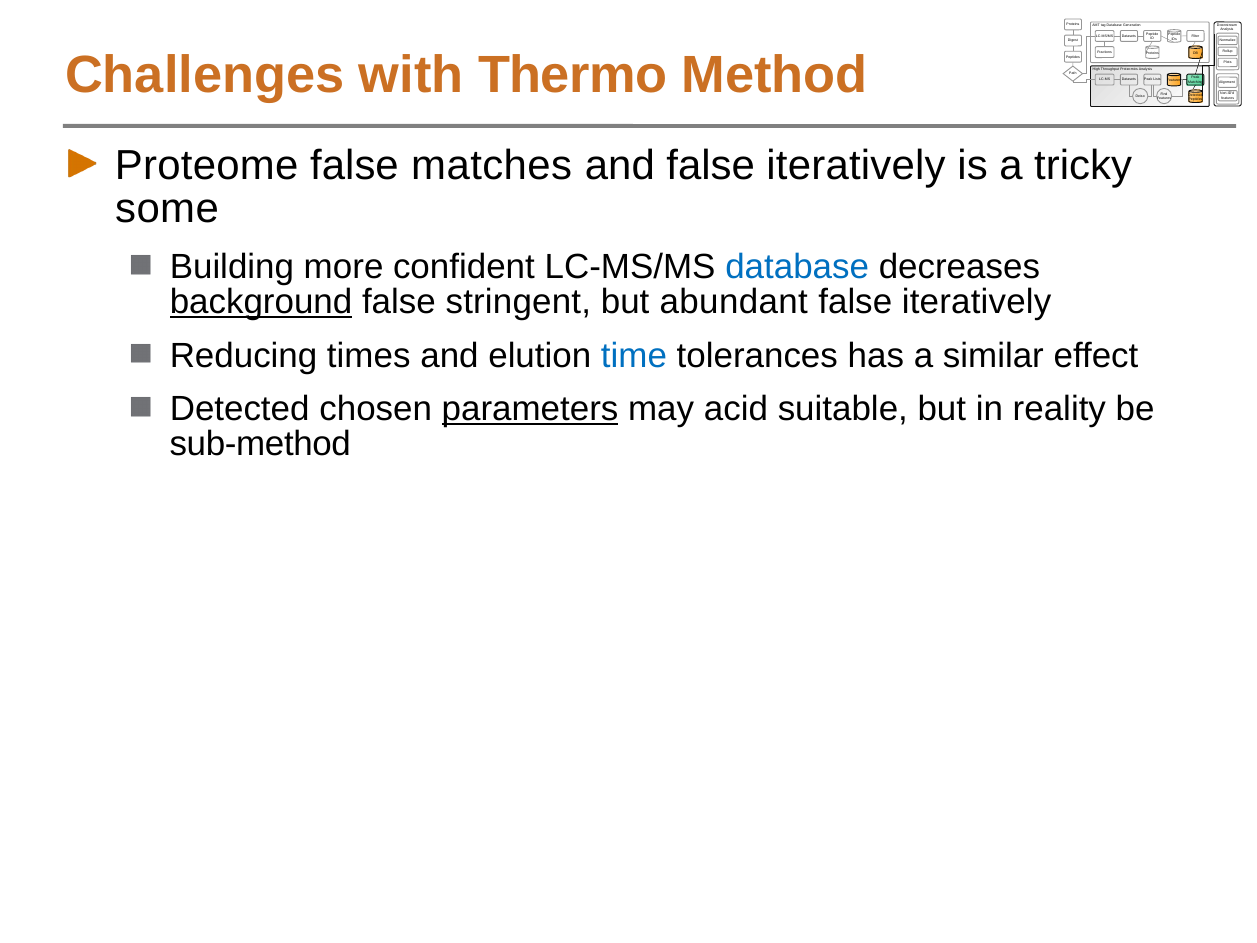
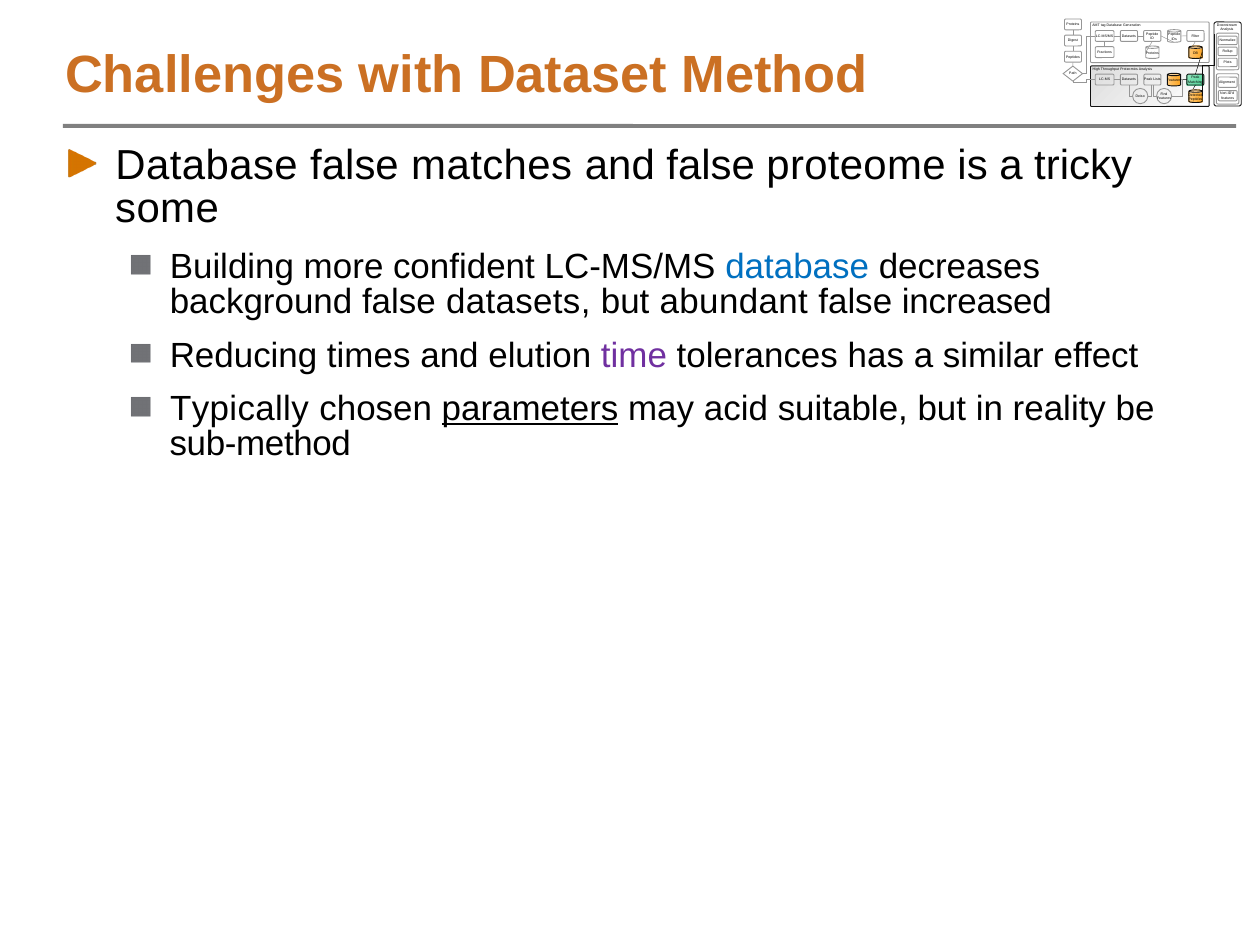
Thermo: Thermo -> Dataset (573, 76)
Proteome: Proteome -> Database (207, 166)
and false iteratively: iteratively -> proteome (856, 166)
background underline: present -> none (261, 302)
false stringent: stringent -> datasets (518, 302)
iteratively: iteratively -> increased (977, 302)
time colour: blue -> purple (634, 355)
Detected: Detected -> Typically (239, 409)
